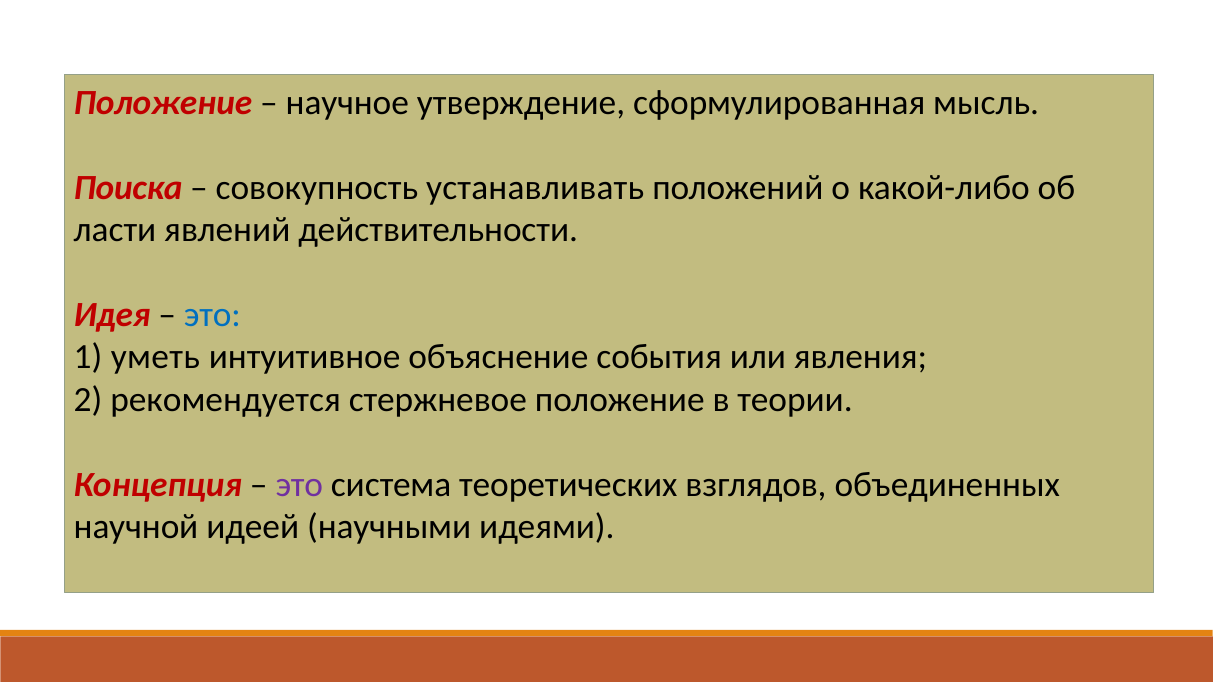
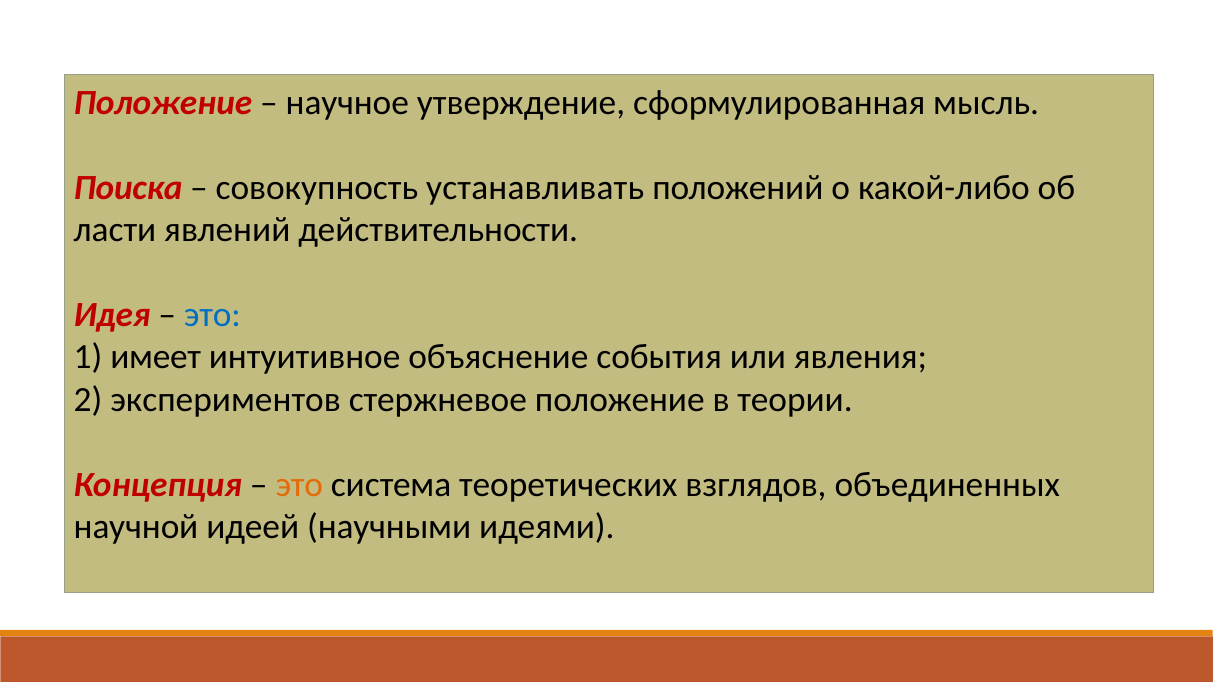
уметь: уметь -> имеет (156, 357)
рекомендуется: рекомендуется -> экспериментов (226, 400)
это colour: purple -> orange (299, 485)
